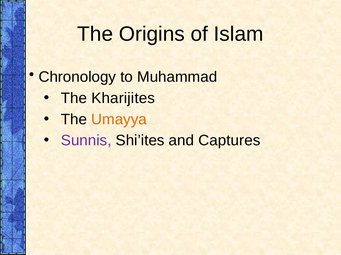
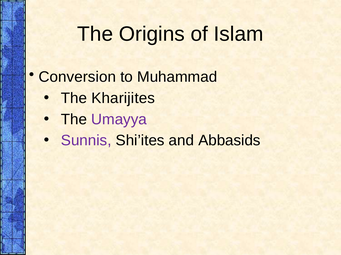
Chronology: Chronology -> Conversion (77, 77)
Umayya colour: orange -> purple (119, 120)
Captures: Captures -> Abbasids (229, 141)
